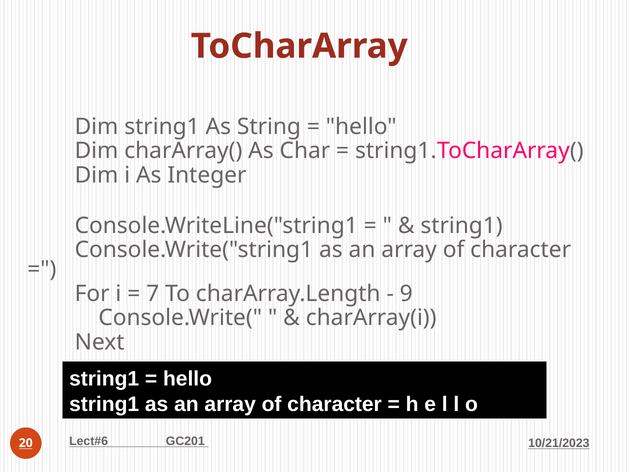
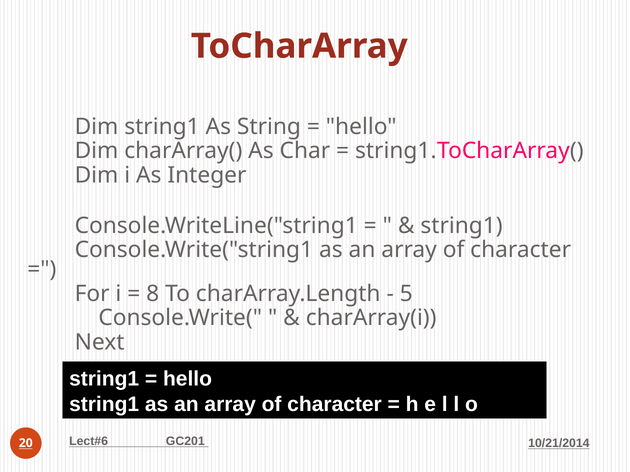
7: 7 -> 8 (153, 294)
9: 9 -> 5 (406, 294)
10/21/2023: 10/21/2023 -> 10/21/2014 (559, 444)
